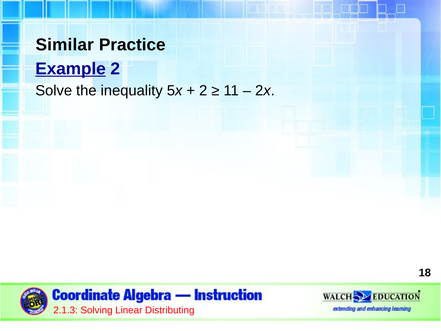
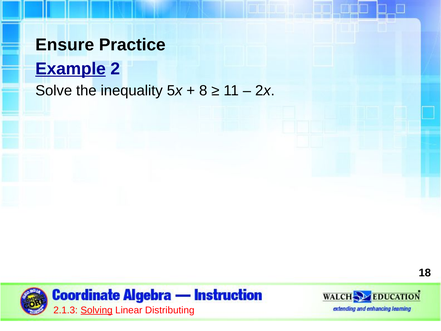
Similar: Similar -> Ensure (65, 45)
2: 2 -> 8 (203, 91)
Solving underline: none -> present (97, 310)
